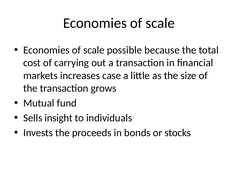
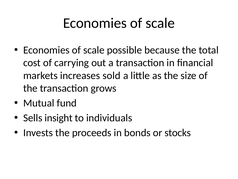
case: case -> sold (112, 75)
